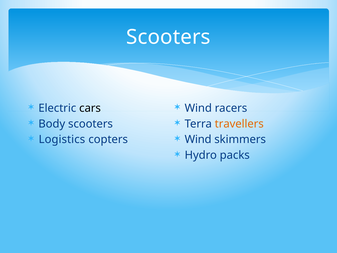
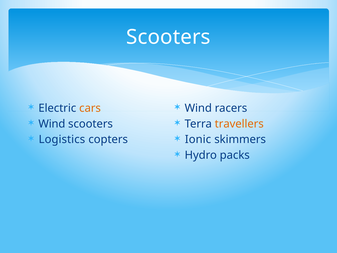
cars colour: black -> orange (90, 108)
Body: Body -> Wind (52, 124)
Wind: Wind -> Ionic (198, 139)
